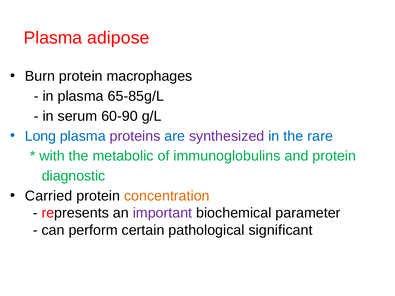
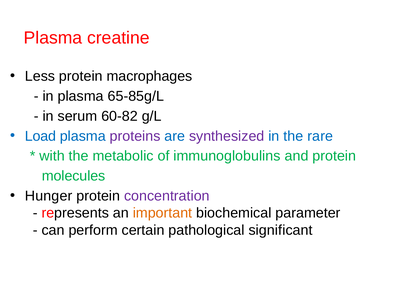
adipose: adipose -> creatine (118, 38)
Burn: Burn -> Less (40, 76)
60-90: 60-90 -> 60-82 (120, 116)
Long: Long -> Load (40, 136)
diagnostic: diagnostic -> molecules (74, 176)
Carried: Carried -> Hunger (49, 196)
concentration colour: orange -> purple (167, 196)
important colour: purple -> orange (162, 213)
